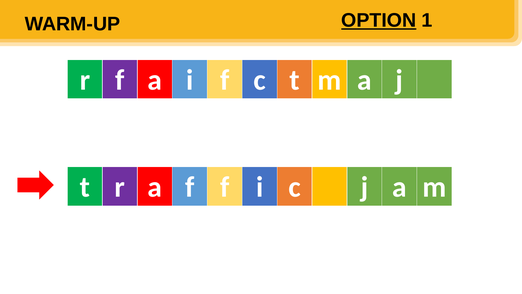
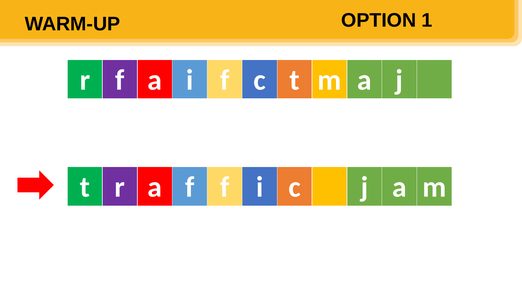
OPTION underline: present -> none (379, 20)
